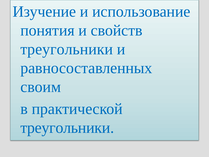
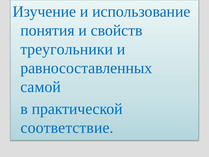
своим: своим -> самой (41, 87)
треугольники: треугольники -> соответствие (67, 128)
